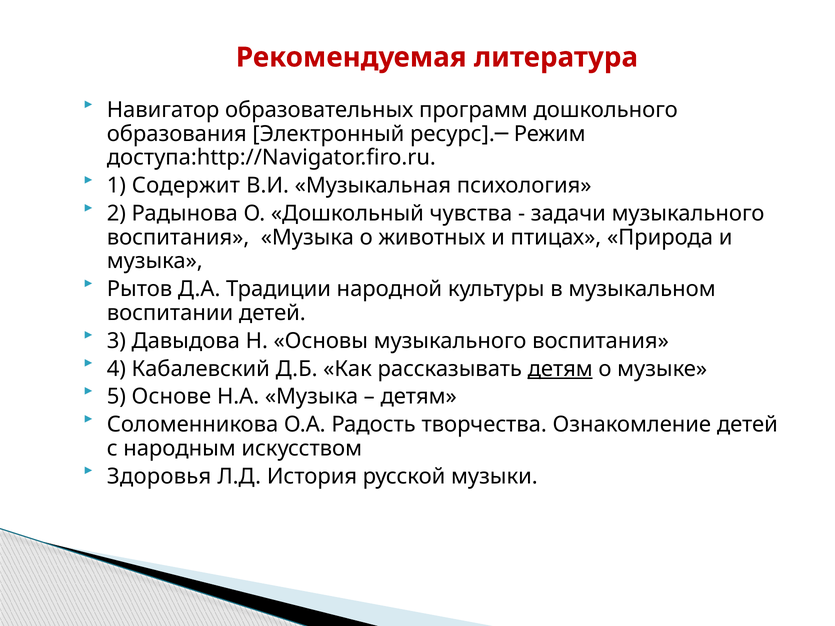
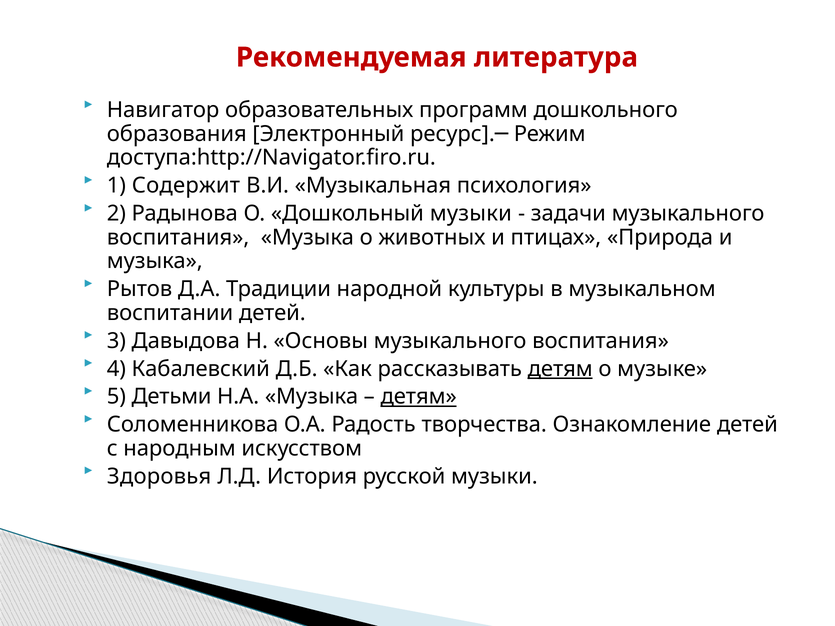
Дошкольный чувства: чувства -> музыки (471, 214)
Основе: Основе -> Детьми (172, 397)
детям underline: none -> present (419, 397)
